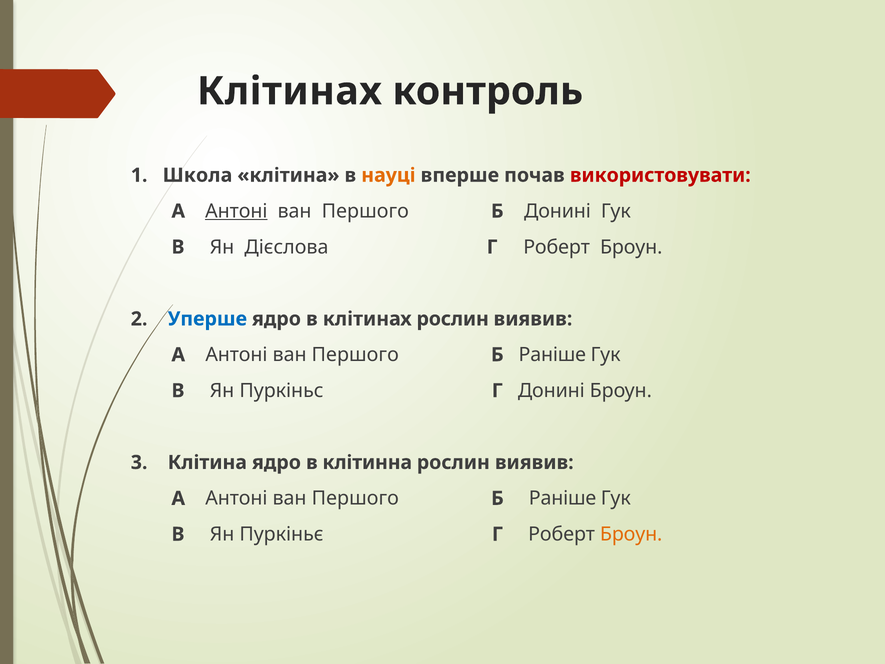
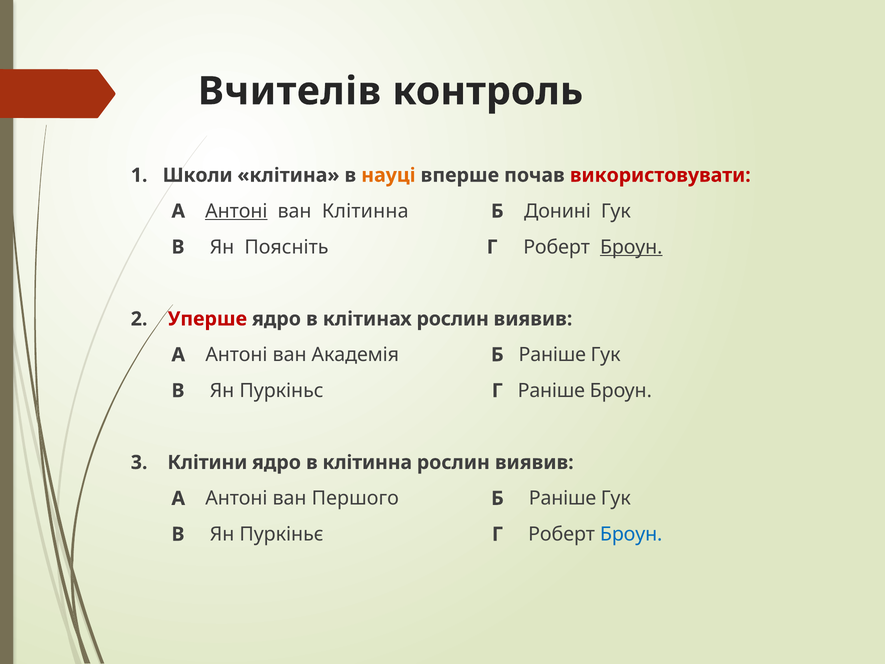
Клітинах: Клітинах -> Вчителів (289, 91)
Школа: Школа -> Школи (198, 175)
Першого: Першого -> Клітинна (365, 211)
Дієслова: Дієслова -> Поясніть (286, 247)
Броун underline: none -> present (631, 247)
Уперше colour: blue -> red (207, 319)
Першого: Першого -> Академія (355, 355)
Г Донині: Донині -> Раніше (551, 391)
3 Клітина: Клітина -> Клітини (207, 462)
Броун colour: orange -> blue (631, 534)
